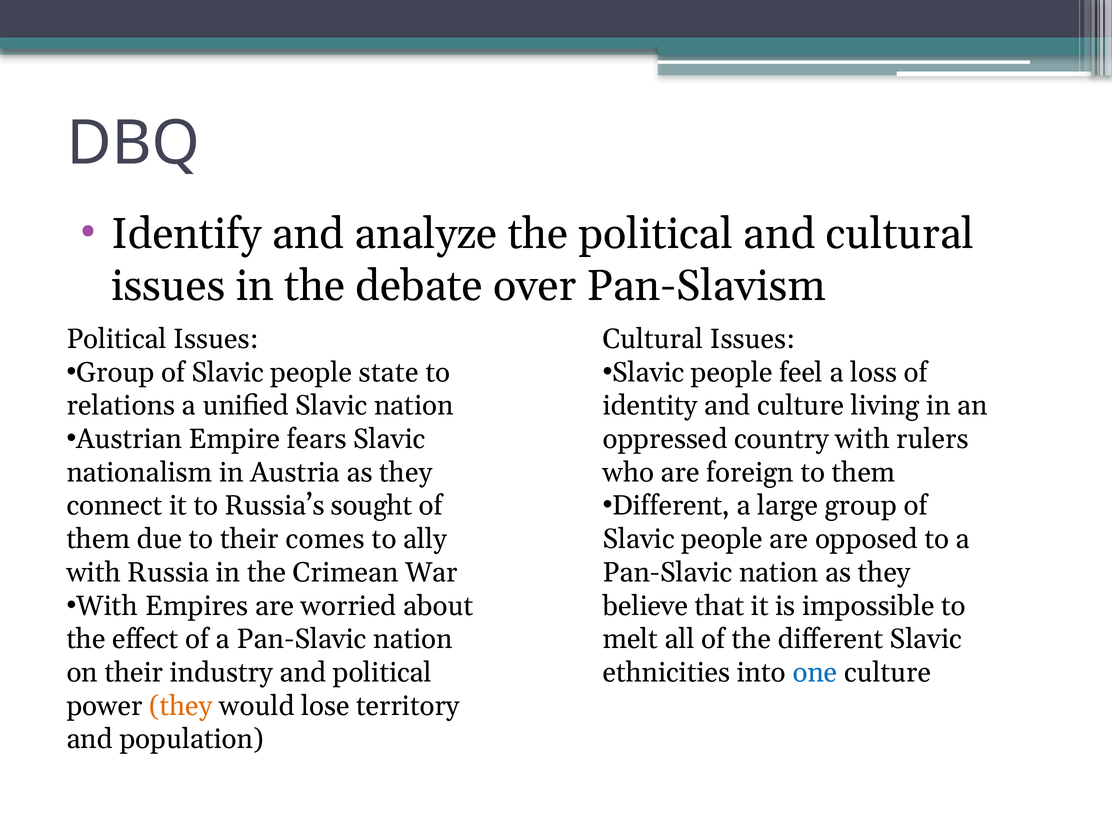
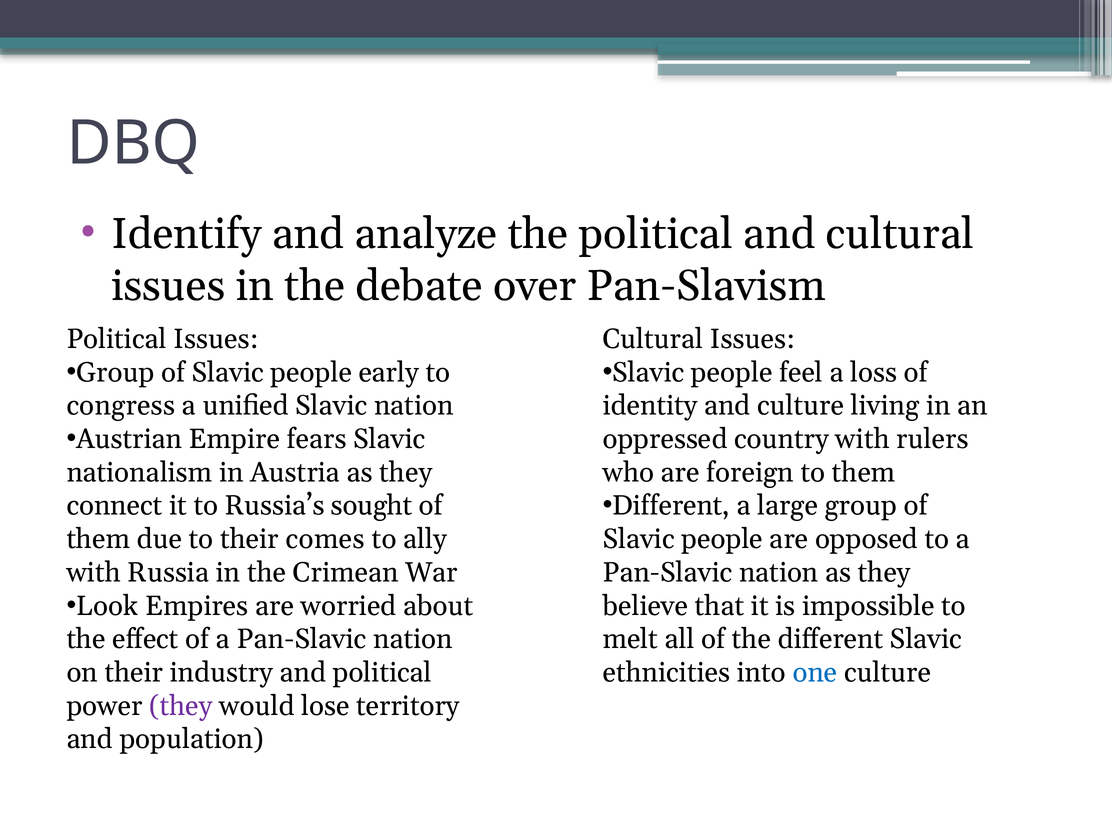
state: state -> early (389, 372)
relations: relations -> congress (121, 406)
With: With -> Look (107, 606)
they colour: orange -> purple (181, 706)
